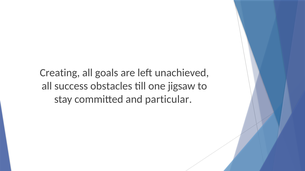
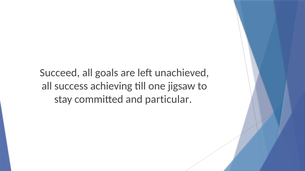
Creating: Creating -> Succeed (60, 73)
obstacles: obstacles -> achieving (111, 86)
